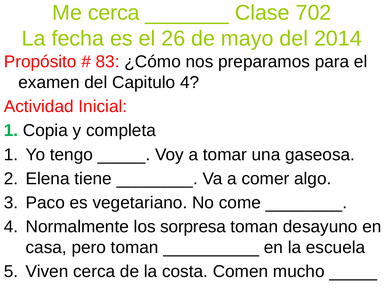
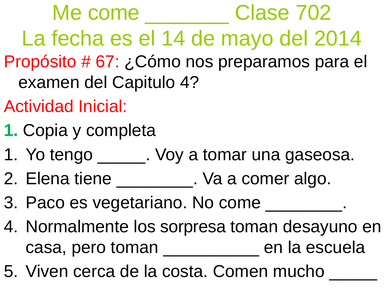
Me cerca: cerca -> come (114, 13)
26: 26 -> 14 (173, 39)
83: 83 -> 67 (108, 62)
